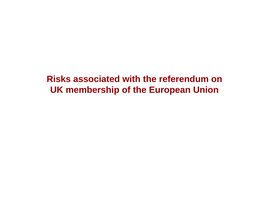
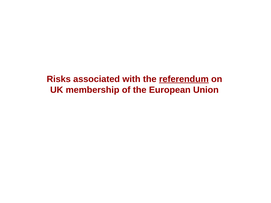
referendum underline: none -> present (184, 79)
